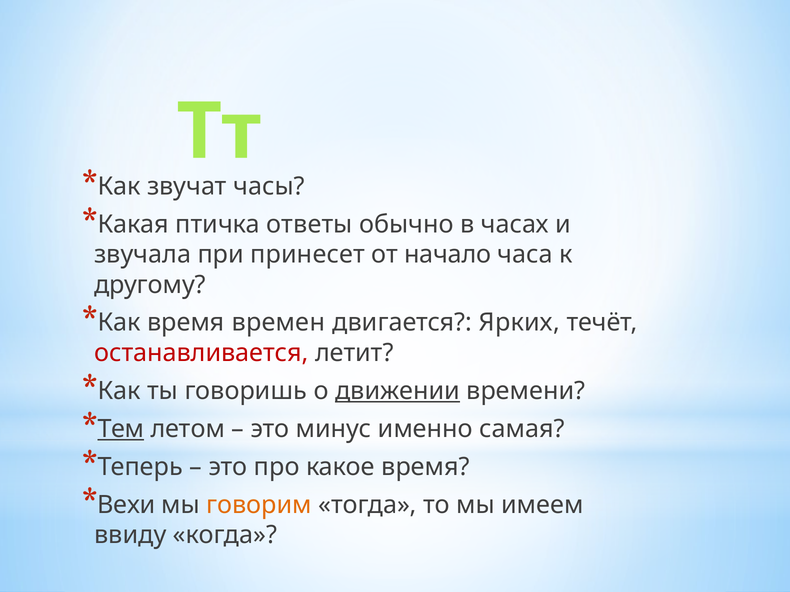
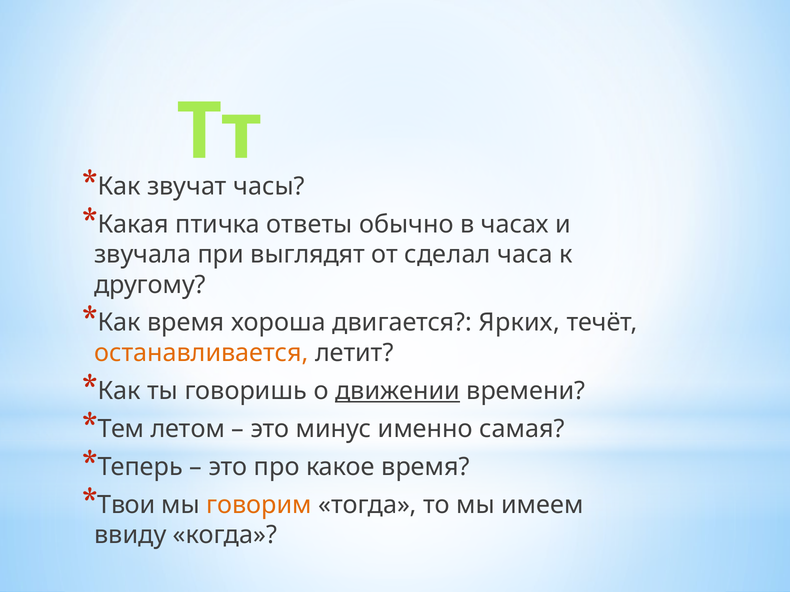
принесет: принесет -> выглядят (308, 255)
начало: начало -> сделал (447, 255)
времен: времен -> хороша (278, 323)
останавливается colour: red -> orange (201, 353)
Тем underline: present -> none (121, 429)
Вехи: Вехи -> Твои (126, 505)
